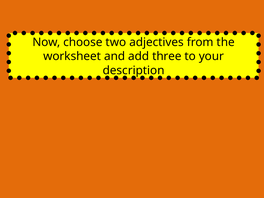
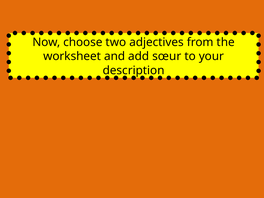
three: three -> sœur (167, 56)
